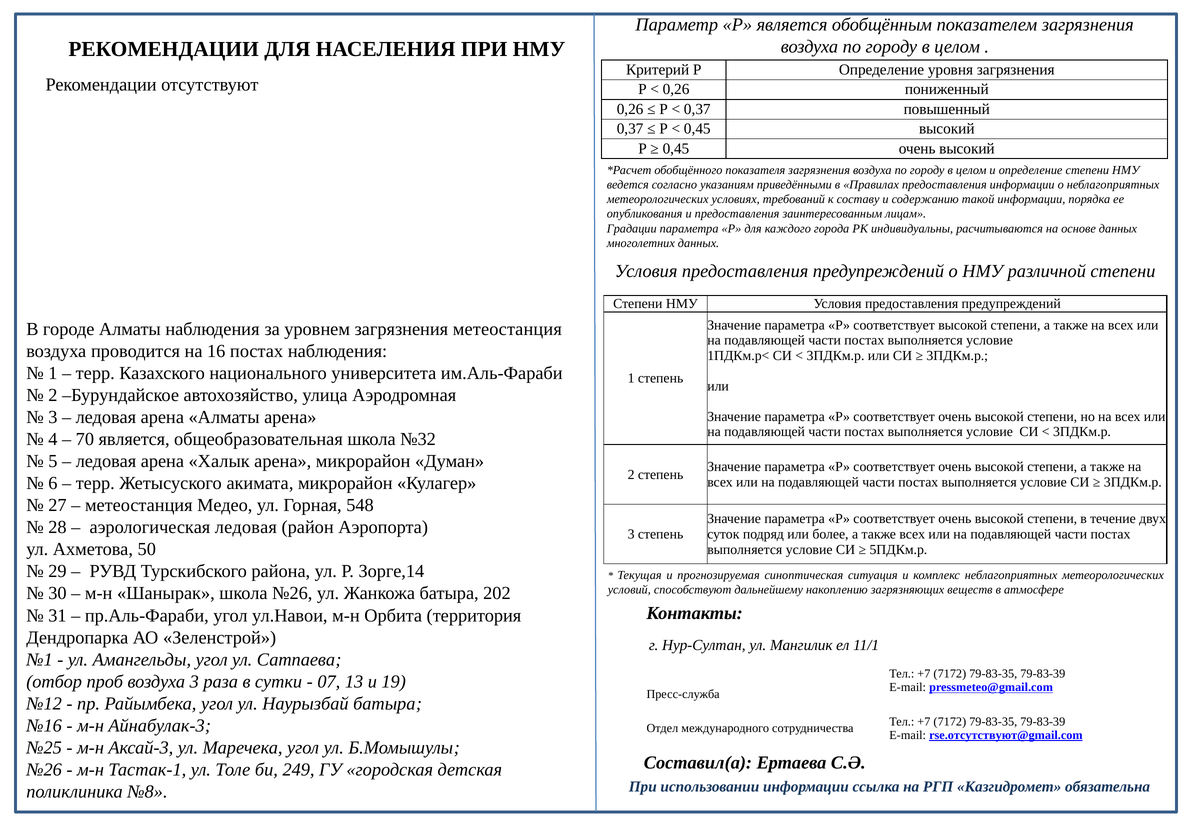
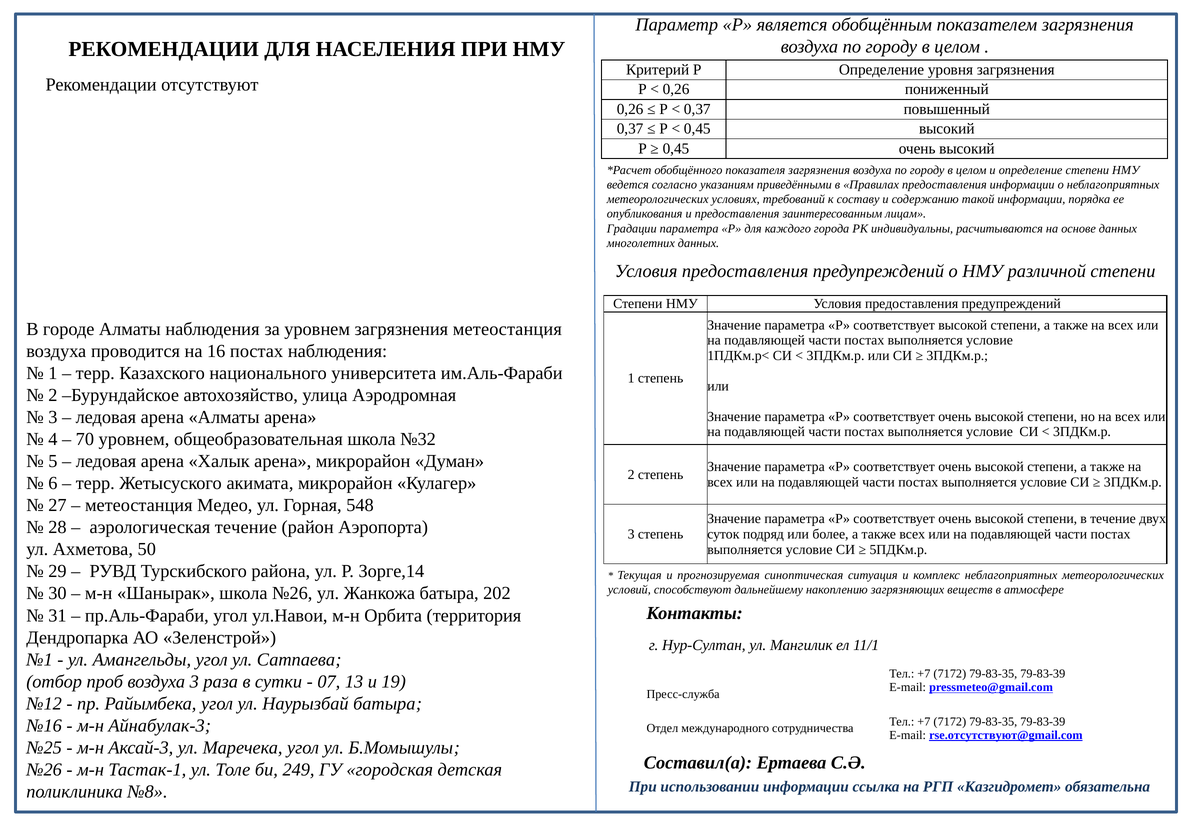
70 является: является -> уровнем (134, 439)
аэрологическая ледовая: ледовая -> течение (246, 527)
